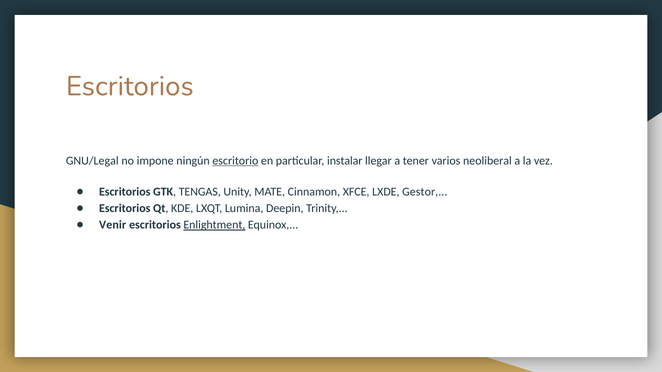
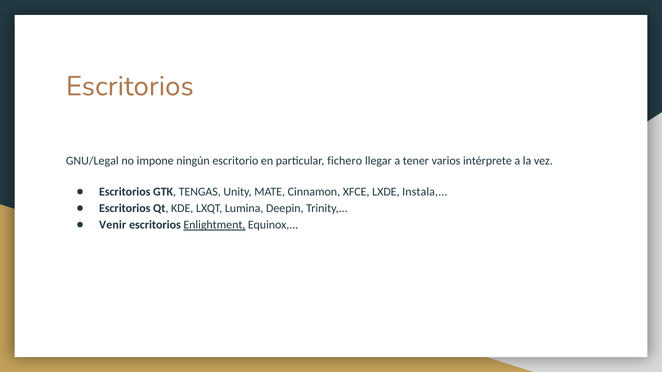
escritorio underline: present -> none (235, 161)
instalar: instalar -> fichero (345, 161)
neoliberal: neoliberal -> intérprete (487, 161)
Gestor: Gestor -> Instala (425, 192)
